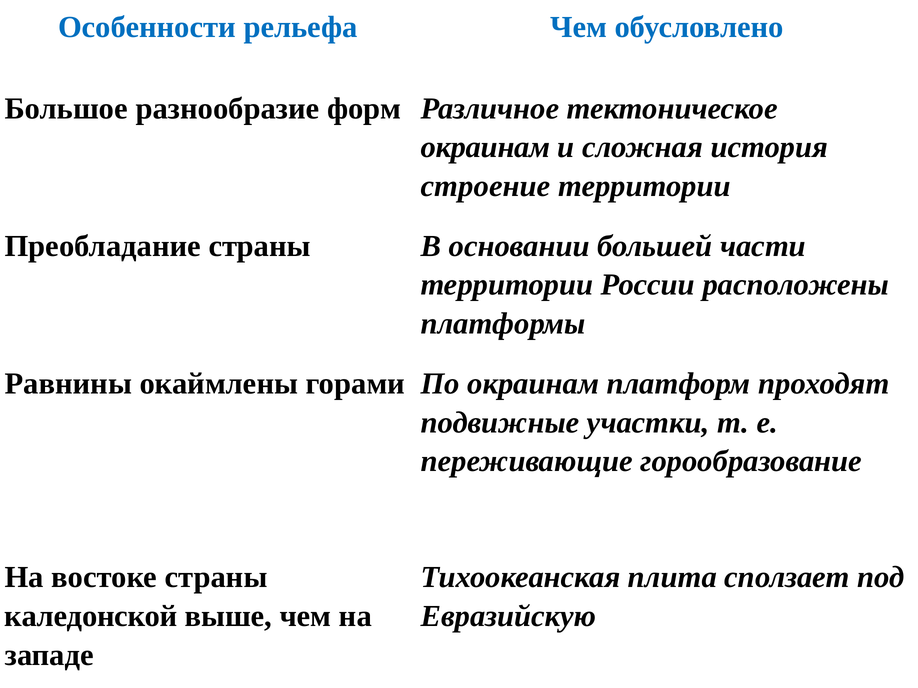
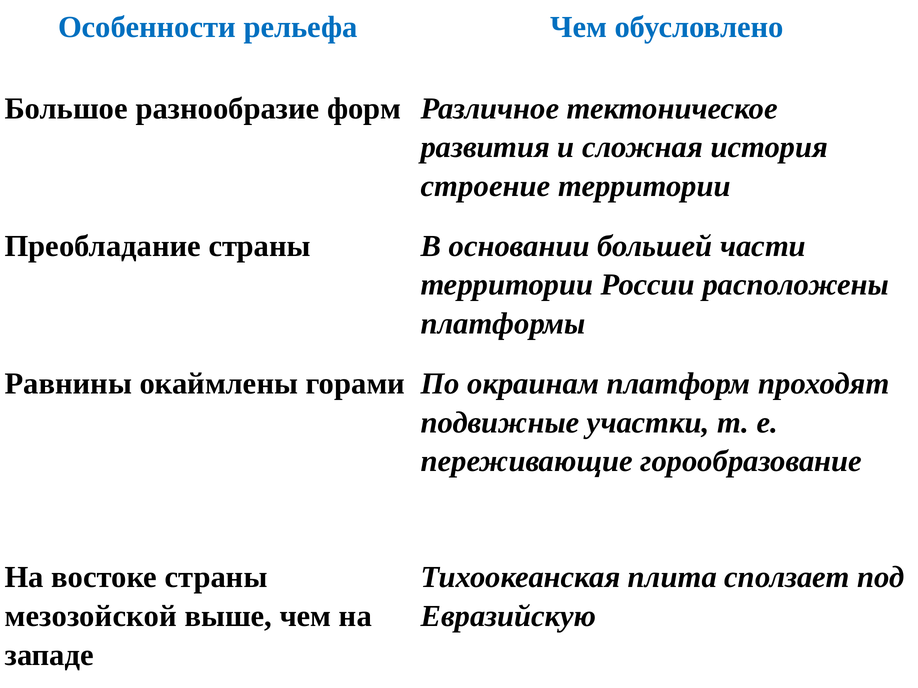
окраинам: окраинам -> развития (485, 147)
каледонской: каледонской -> мезозойской (91, 617)
